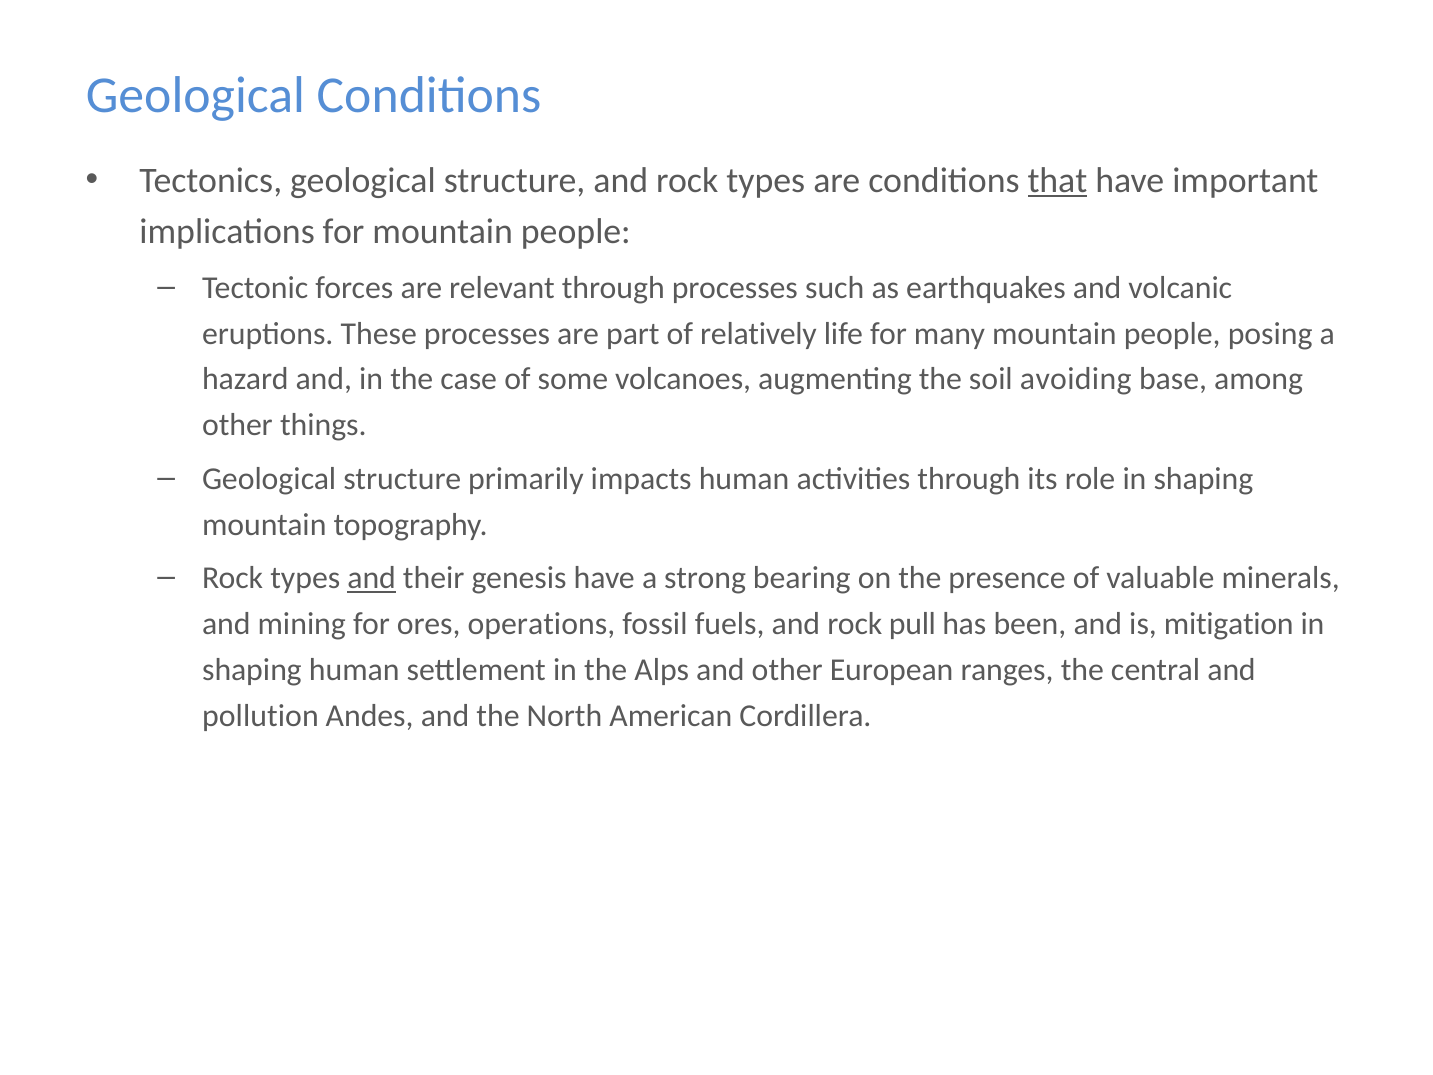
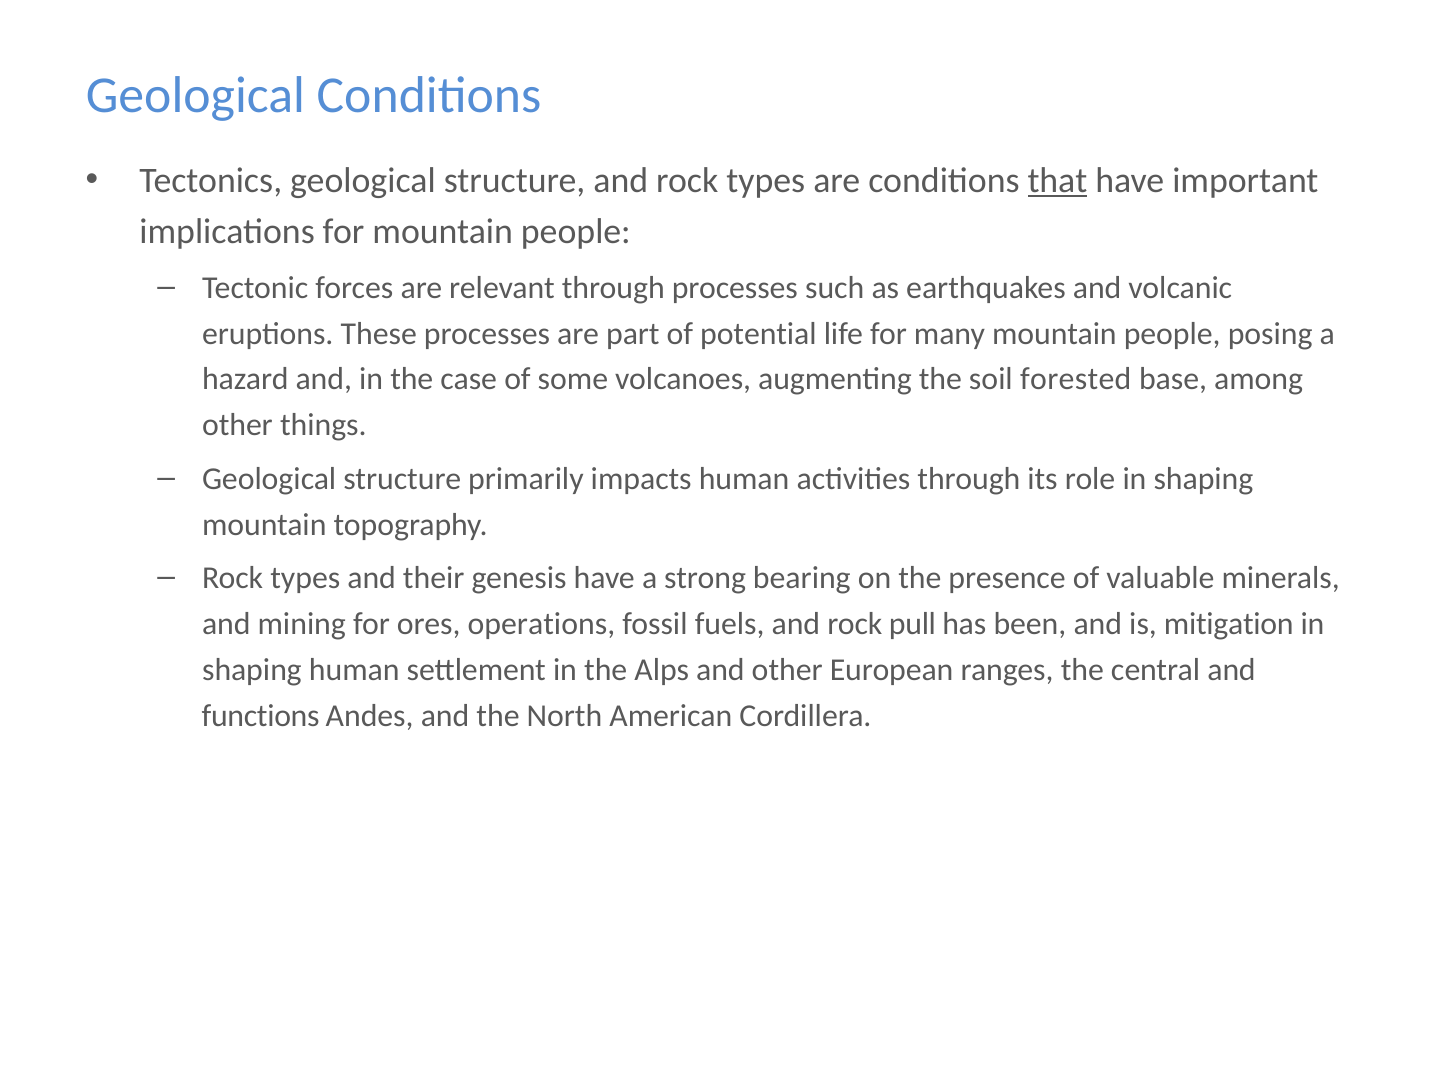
relatively: relatively -> potential (758, 333)
avoiding: avoiding -> forested (1076, 379)
and underline: present -> none (372, 578)
pollution: pollution -> functions (261, 715)
